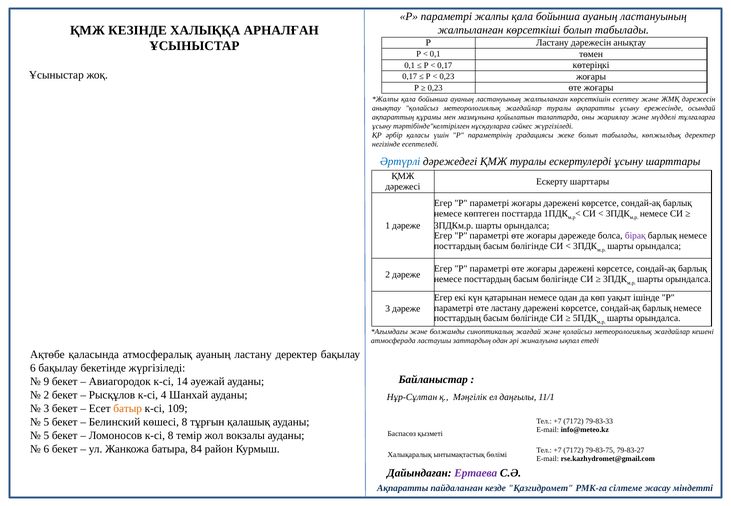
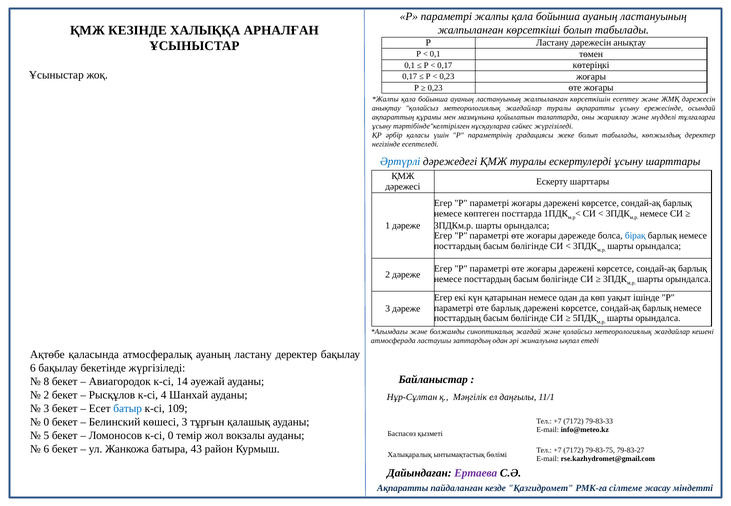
бірақ colour: purple -> blue (635, 236)
өте ластану: ластану -> барлық (506, 308)
9: 9 -> 8 (46, 382)
батыр colour: orange -> blue (128, 409)
5: 5 -> 0 (46, 422)
көшесі 8: 8 -> 3 (185, 422)
к-сі 8: 8 -> 0 (171, 436)
84: 84 -> 43 (196, 449)
